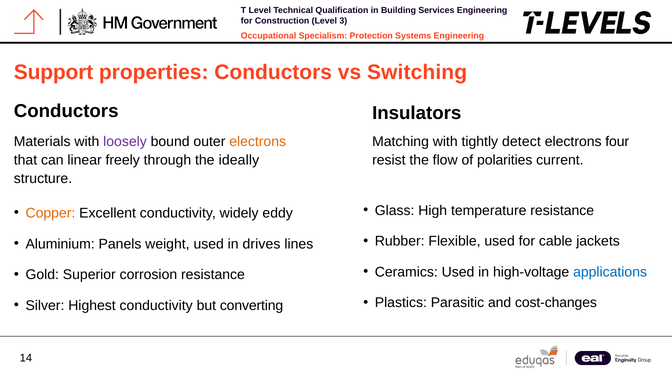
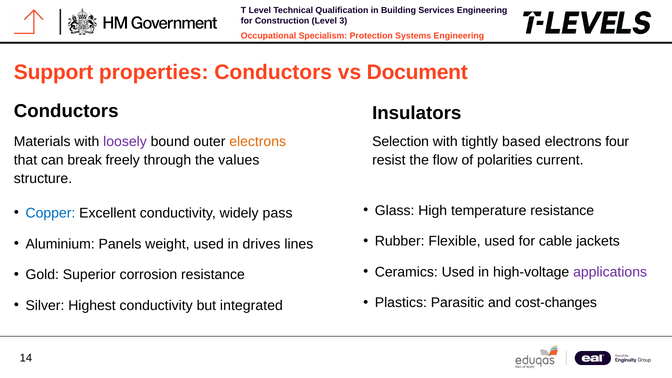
Switching: Switching -> Document (417, 72)
Matching: Matching -> Selection (401, 142)
detect: detect -> based (521, 142)
linear: linear -> break (85, 160)
ideally: ideally -> values (239, 160)
Copper colour: orange -> blue (50, 213)
eddy: eddy -> pass (278, 213)
applications colour: blue -> purple (610, 272)
converting: converting -> integrated (251, 305)
